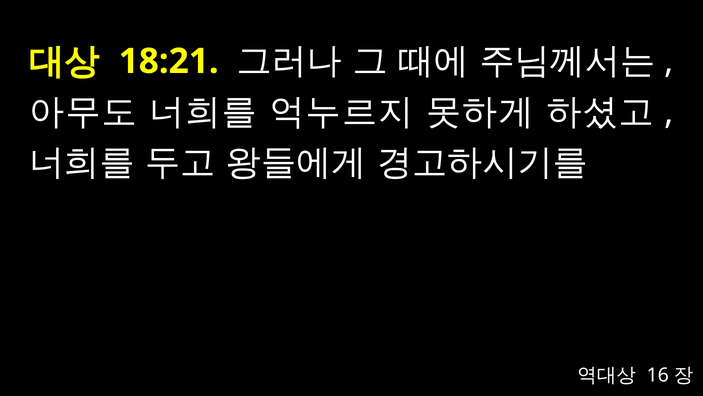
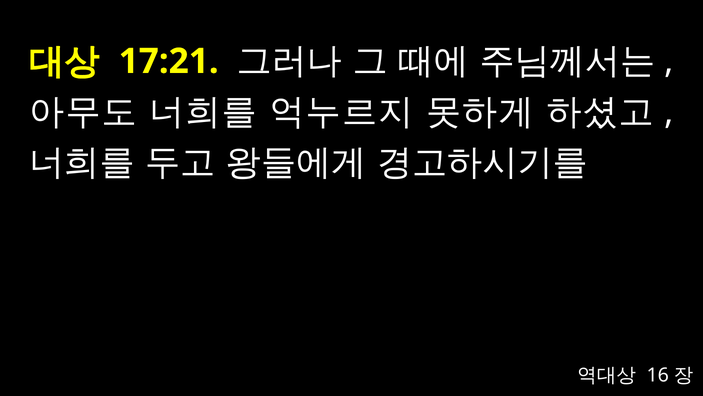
18:21: 18:21 -> 17:21 (169, 61)
